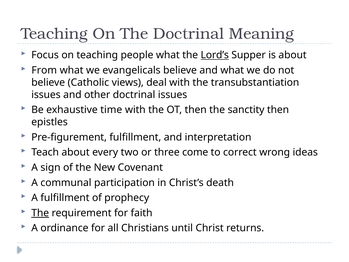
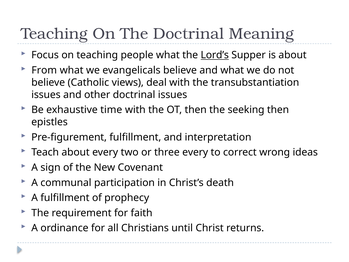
sanctity: sanctity -> seeking (246, 110)
three come: come -> every (195, 152)
The underline: present -> none (40, 213)
